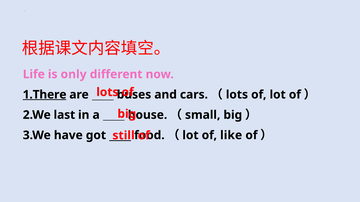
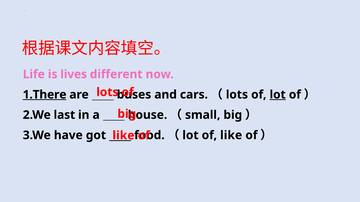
only: only -> lives (74, 74)
lot underline: none -> present (278, 95)
still: still -> like (123, 136)
